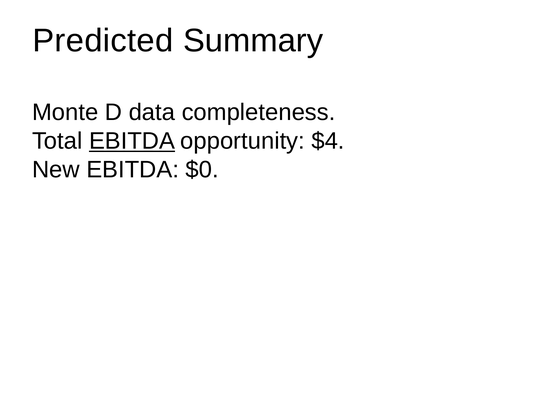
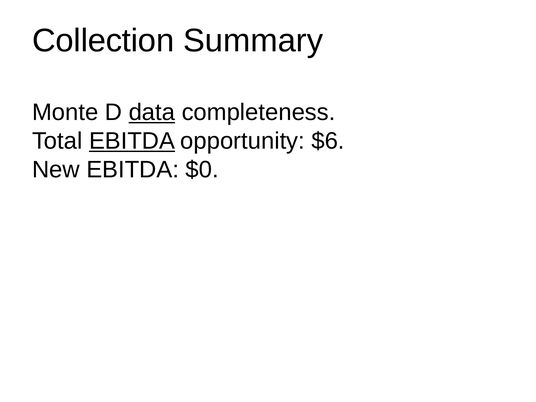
Predicted: Predicted -> Collection (103, 41)
data underline: none -> present (152, 112)
$4: $4 -> $6 (328, 141)
